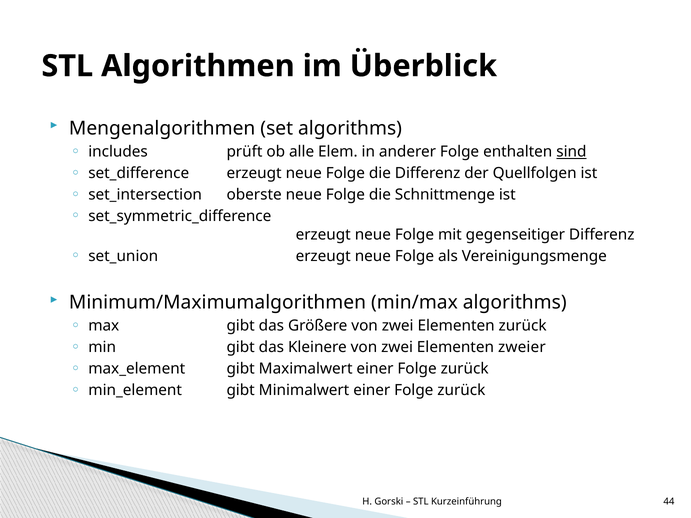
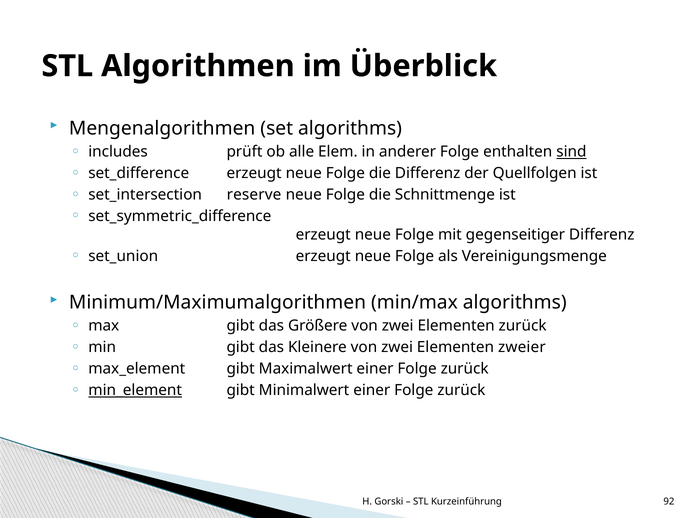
oberste: oberste -> reserve (254, 195)
min_element underline: none -> present (135, 390)
44: 44 -> 92 (669, 502)
